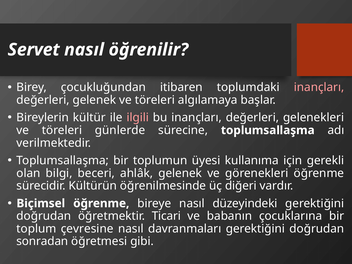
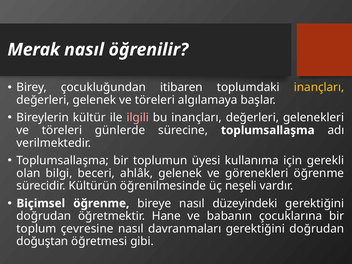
Servet: Servet -> Merak (34, 50)
inançları colour: pink -> yellow (319, 87)
diğeri: diğeri -> neşeli (241, 186)
Ticari: Ticari -> Hane (166, 216)
sonradan: sonradan -> doğuştan (42, 241)
